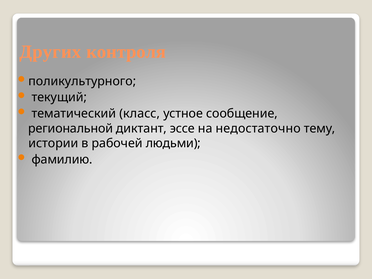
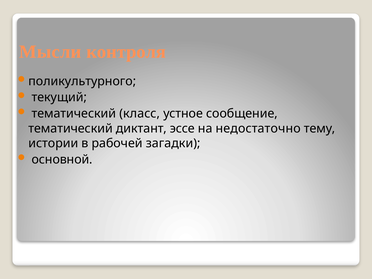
Других: Других -> Мысли (50, 52)
региональной: региональной -> тематический (71, 128)
людьми: людьми -> загадки (173, 143)
фамилию: фамилию -> основной (62, 159)
